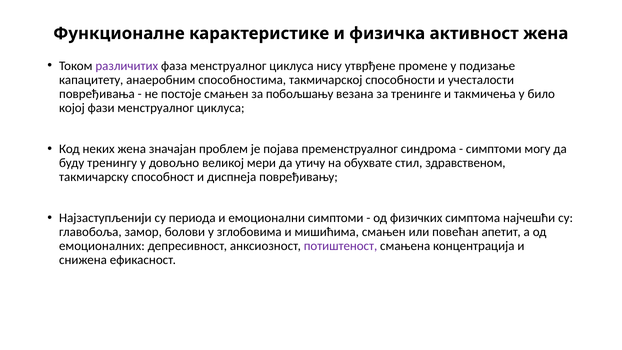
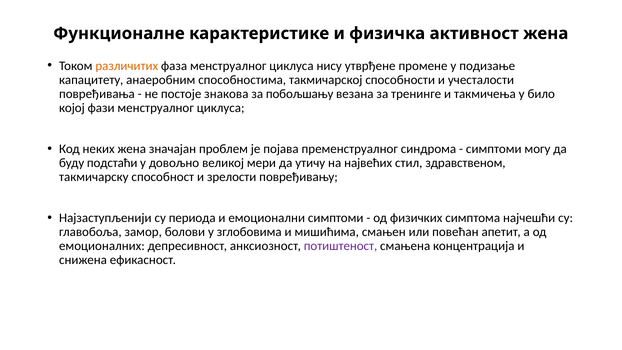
различитих colour: purple -> orange (127, 66)
постоје смањен: смањен -> знакова (226, 94)
тренингу: тренингу -> подстаћи (112, 163)
обухвате: обухвате -> највећих (368, 163)
диспнеја: диспнеја -> зрелости (232, 177)
